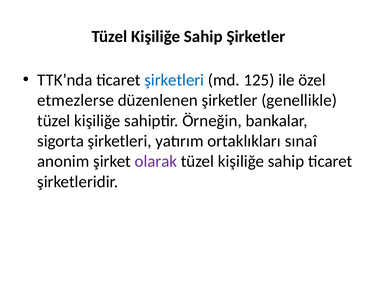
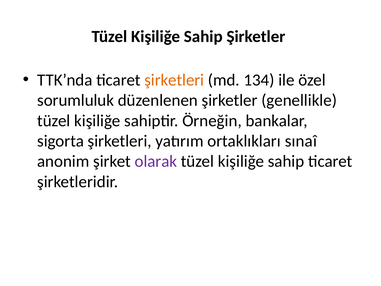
şirketleri colour: blue -> orange (174, 80)
125: 125 -> 134 (259, 80)
etmezlerse: etmezlerse -> sorumluluk (76, 100)
